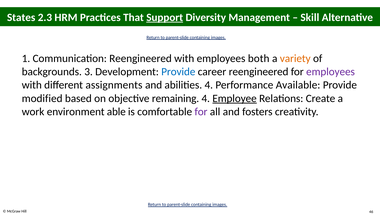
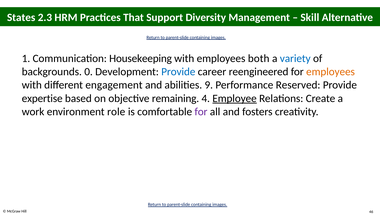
Support underline: present -> none (165, 17)
Communication Reengineered: Reengineered -> Housekeeping (141, 58)
variety colour: orange -> blue (295, 58)
3: 3 -> 0 (89, 72)
employees colour: purple -> orange (331, 72)
assignments: assignments -> engagement (114, 85)
abilities 4: 4 -> 9 (209, 85)
Available: Available -> Reserved (298, 85)
modified: modified -> expertise (42, 98)
able: able -> role (116, 112)
